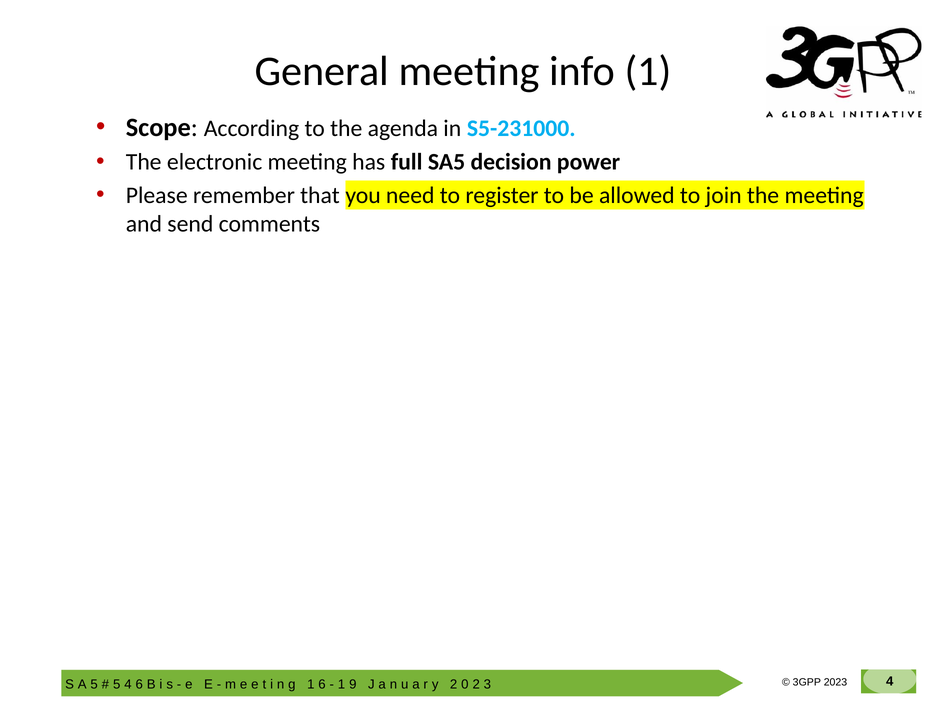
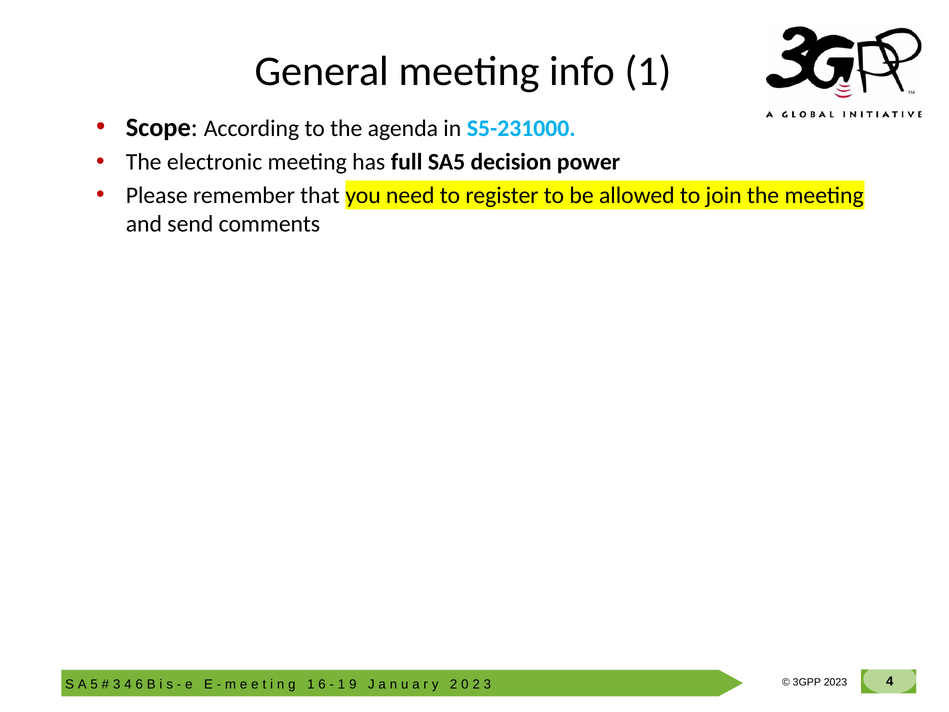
5: 5 -> 3 (117, 684)
